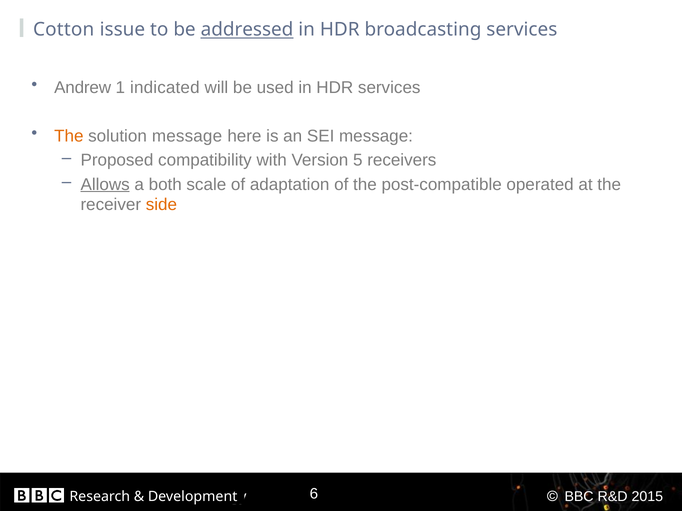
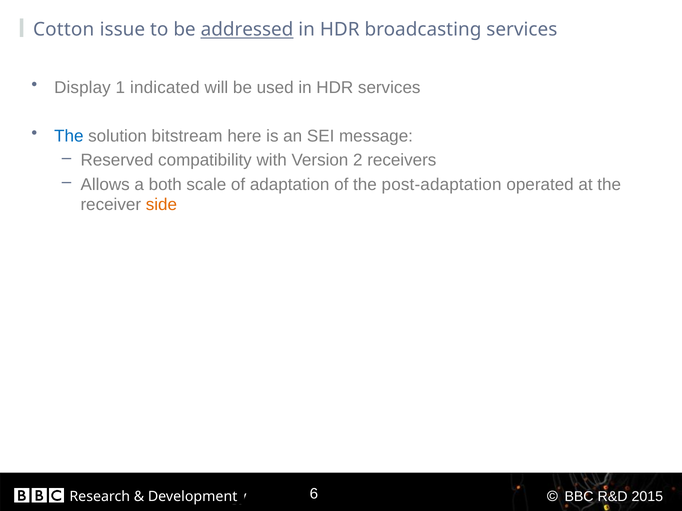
Andrew: Andrew -> Display (82, 88)
The colour: orange -> blue (69, 136)
solution message: message -> bitstream (187, 136)
Proposed: Proposed -> Reserved (117, 160)
5: 5 -> 2 (358, 160)
Allows underline: present -> none (105, 185)
post-compatible: post-compatible -> post-adaptation (442, 185)
